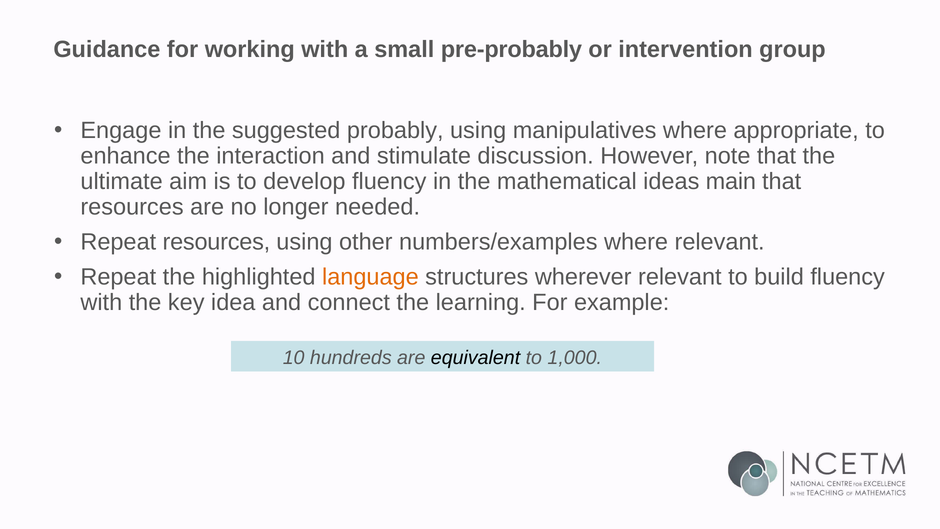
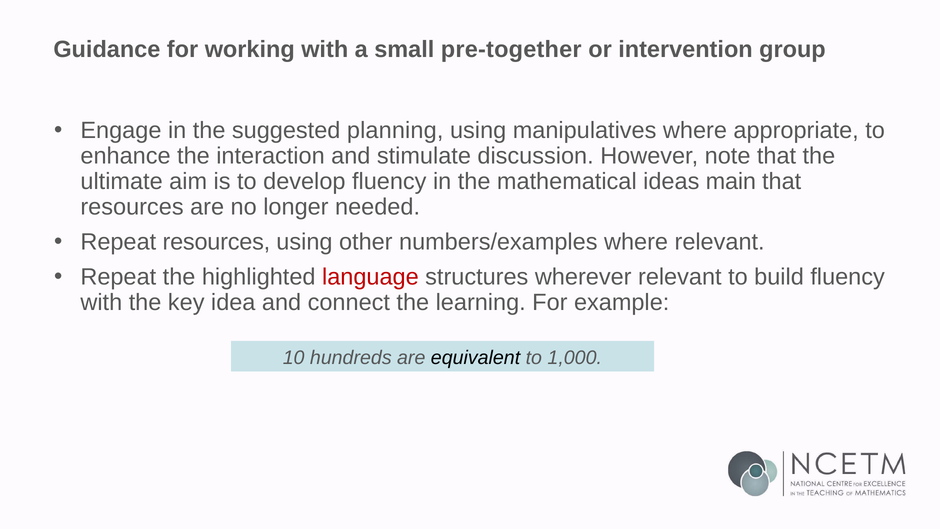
pre-probably: pre-probably -> pre-together (511, 49)
probably: probably -> planning (395, 131)
language colour: orange -> red (370, 277)
